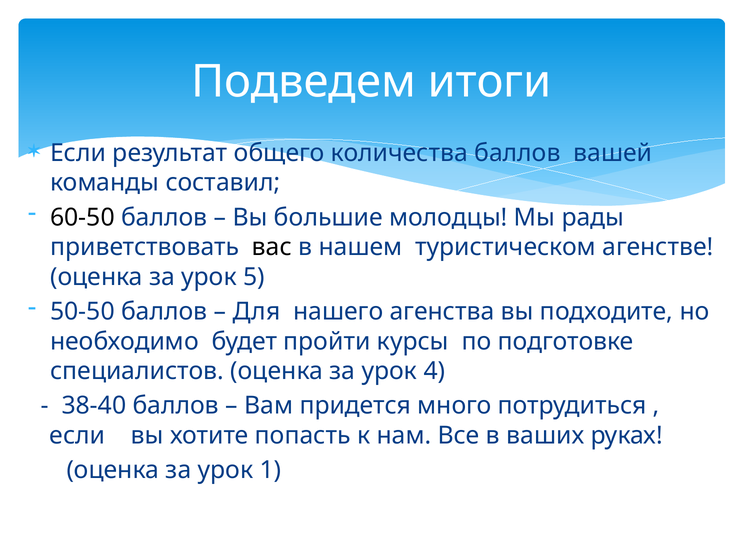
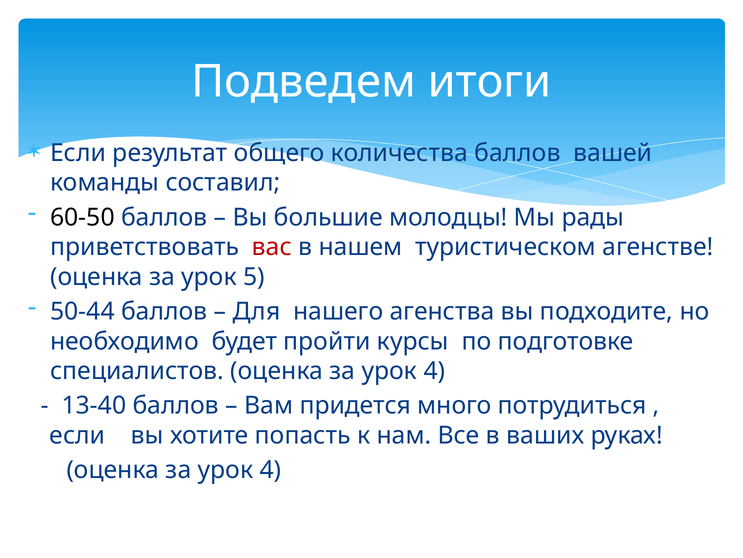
вас colour: black -> red (272, 247)
50-50: 50-50 -> 50-44 (82, 311)
38-40: 38-40 -> 13-40 (94, 405)
1: 1 -> 4 (270, 470)
